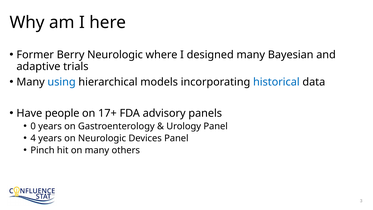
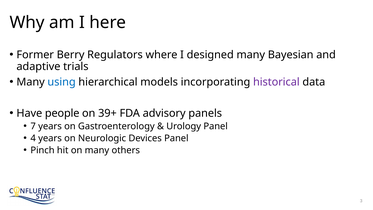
Berry Neurologic: Neurologic -> Regulators (115, 55)
historical colour: blue -> purple (276, 82)
17+: 17+ -> 39+ (107, 113)
0: 0 -> 7 (33, 126)
